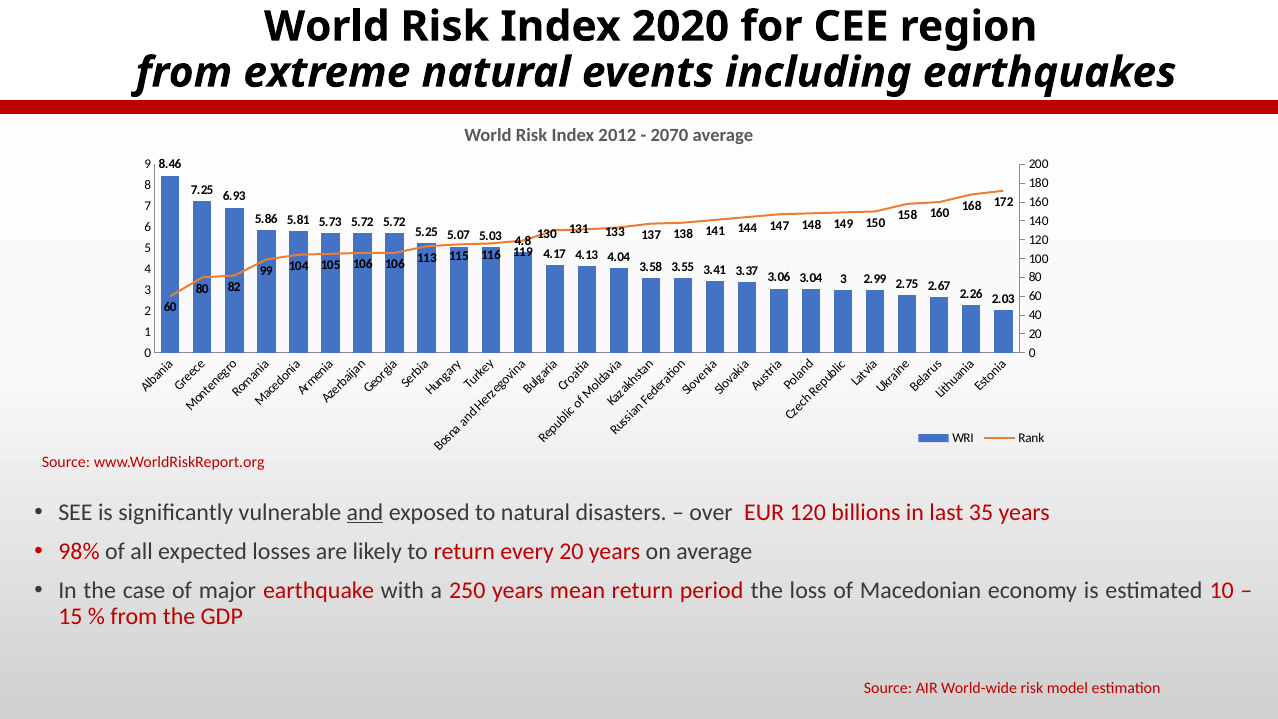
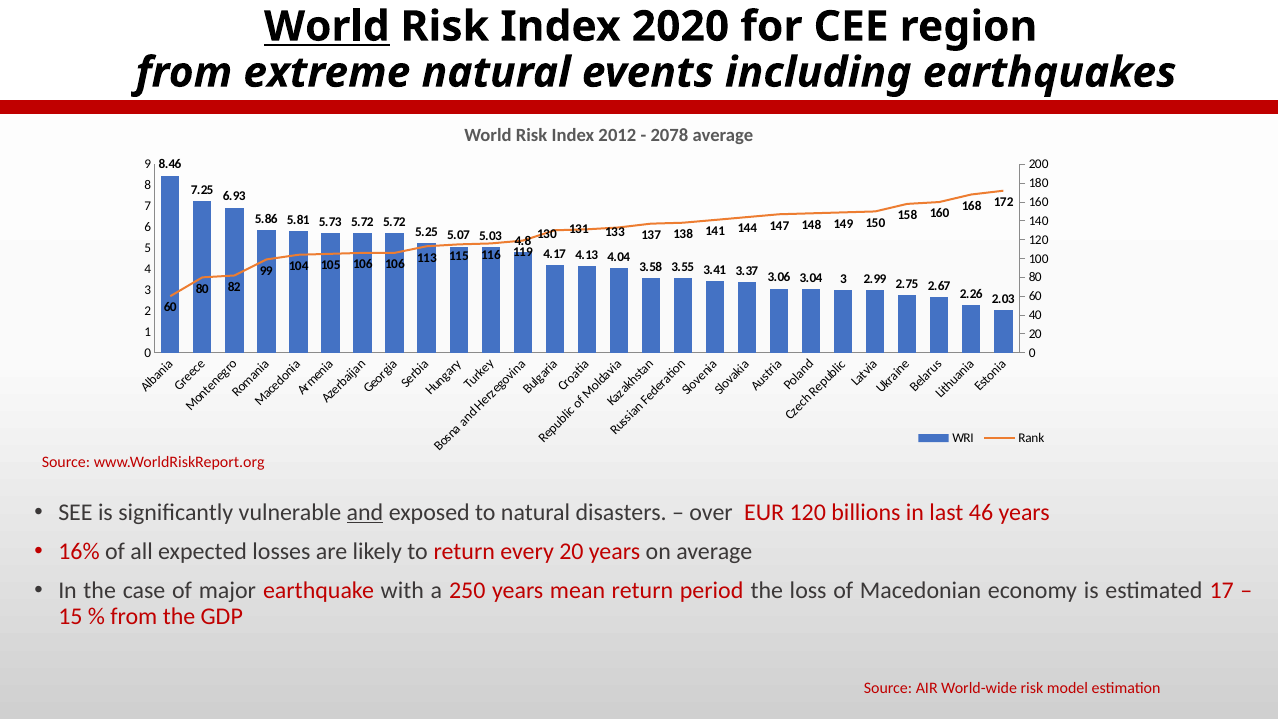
World underline: none -> present (327, 27)
2070: 2070 -> 2078 (669, 135)
35: 35 -> 46 (981, 512)
98%: 98% -> 16% (79, 551)
10: 10 -> 17 (1222, 591)
